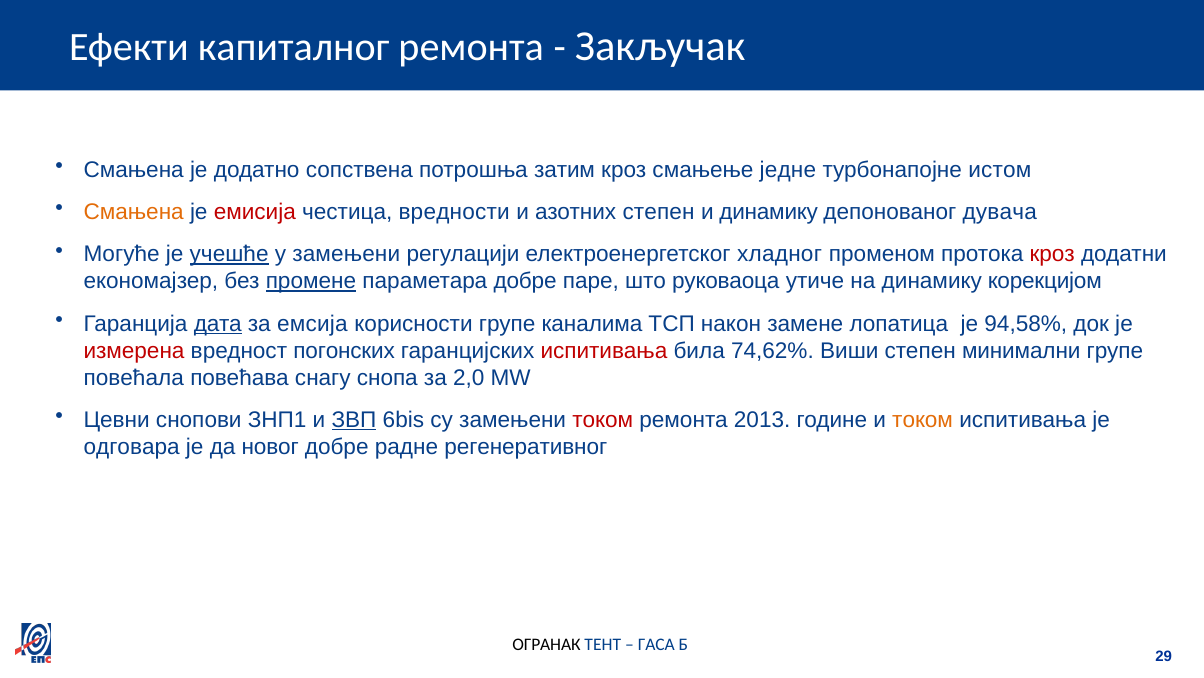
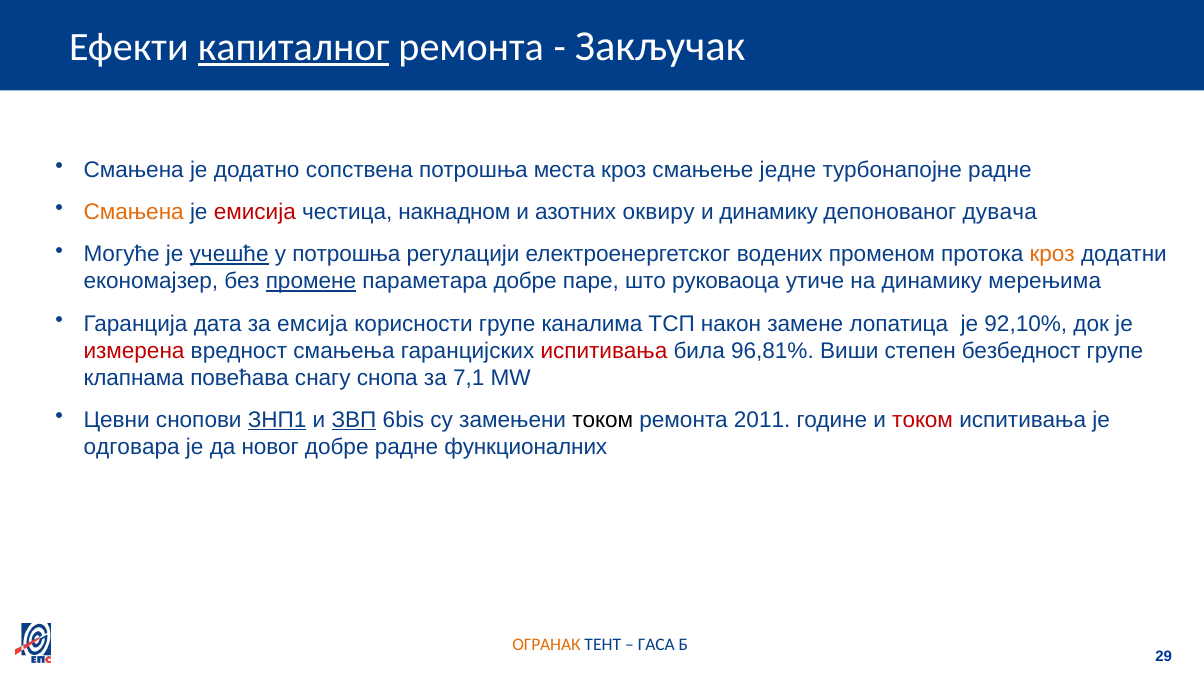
капиталног underline: none -> present (294, 47)
затим: затим -> места (565, 170)
турбонапојне истом: истом -> радне (1000, 170)
вредности: вредности -> накнадном (454, 212)
азотних степен: степен -> оквиру (659, 212)
у замењени: замењени -> потрошња (346, 254)
хладног: хладног -> водених (780, 254)
кроз colour: red -> orange (1052, 254)
корекцијом: корекцијом -> мерењима (1045, 281)
дата underline: present -> none (218, 323)
94,58%: 94,58% -> 92,10% (1026, 323)
погонских: погонских -> смањења (344, 350)
74,62%: 74,62% -> 96,81% (772, 350)
минимални: минимални -> безбедност (1021, 350)
повећала: повећала -> клапнама (134, 377)
2,0: 2,0 -> 7,1 (469, 377)
ЗНП1 underline: none -> present (277, 420)
током colour: red -> black (603, 420)
2013: 2013 -> 2011 (762, 420)
током colour: orange -> red (923, 420)
регенеративног: регенеративног -> функционалних (526, 447)
ОГРАНАК colour: black -> orange (546, 644)
